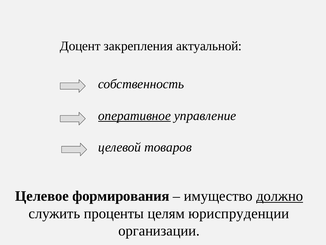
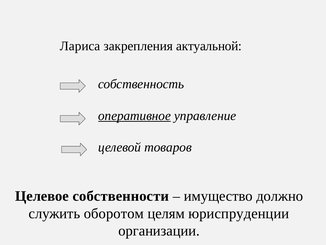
Доцент: Доцент -> Лариса (80, 46)
формирования: формирования -> собственности (121, 196)
должно underline: present -> none (280, 196)
проценты: проценты -> оборотом (114, 213)
